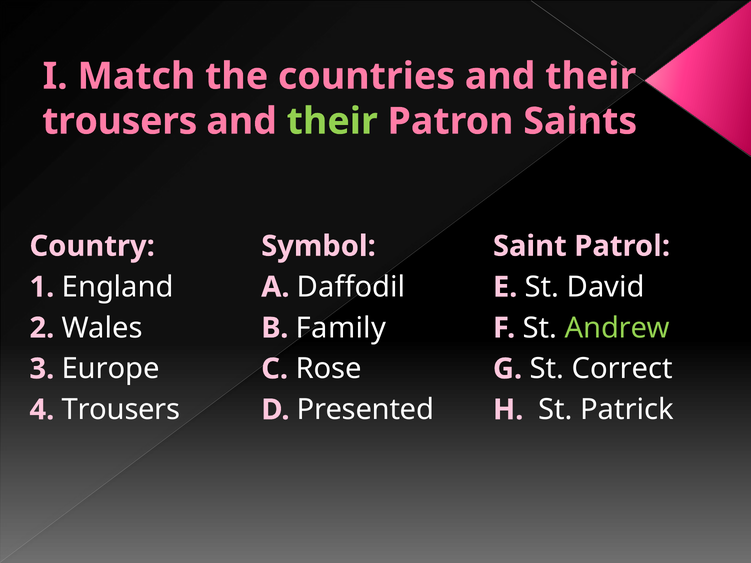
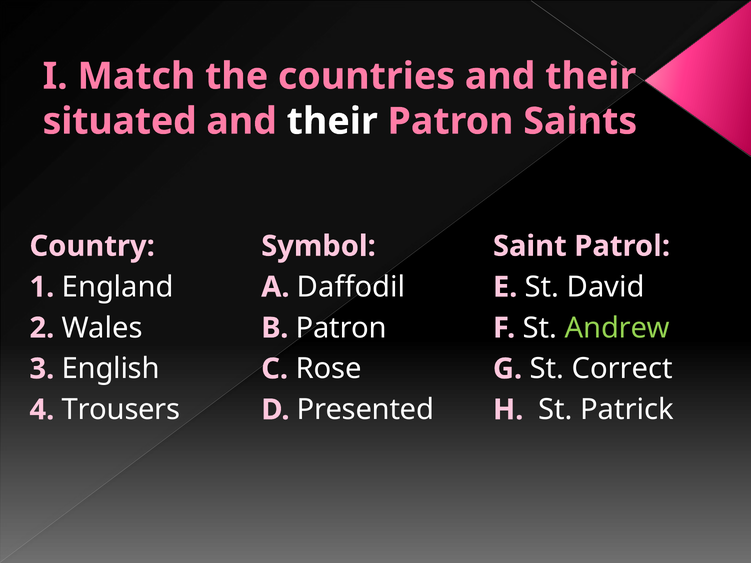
trousers: trousers -> situated (120, 121)
their colour: light green -> white (332, 121)
B Family: Family -> Patron (341, 328)
Europe: Europe -> English (111, 369)
